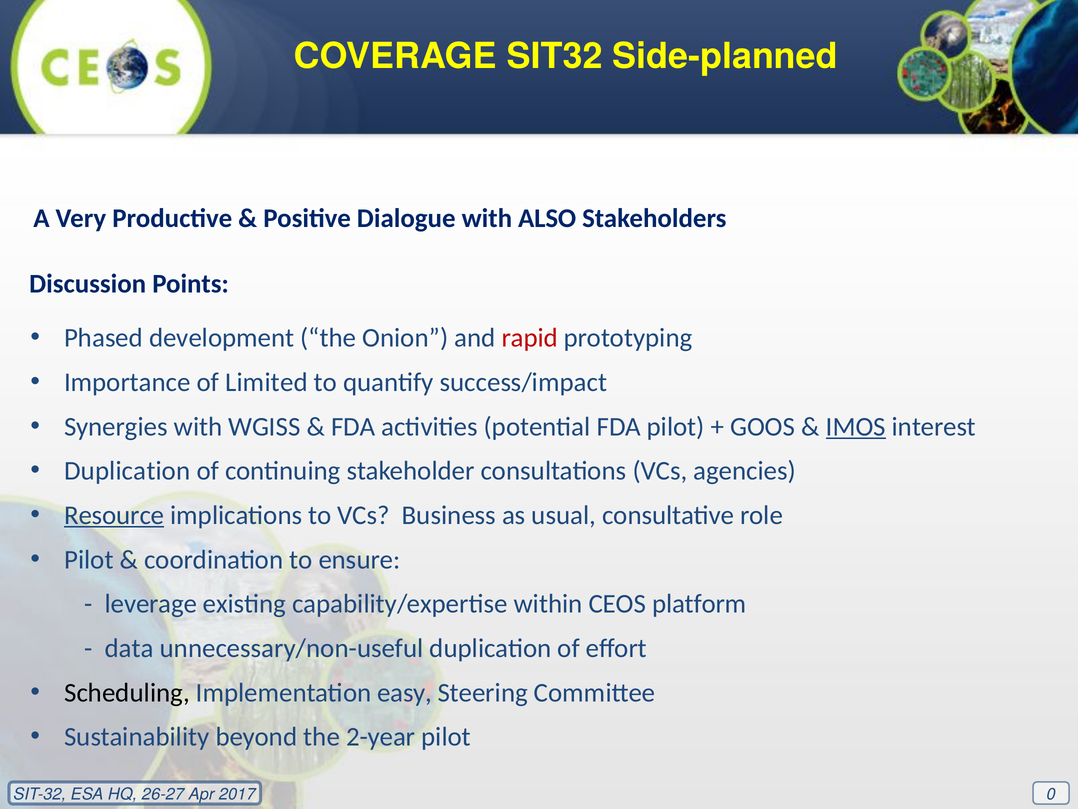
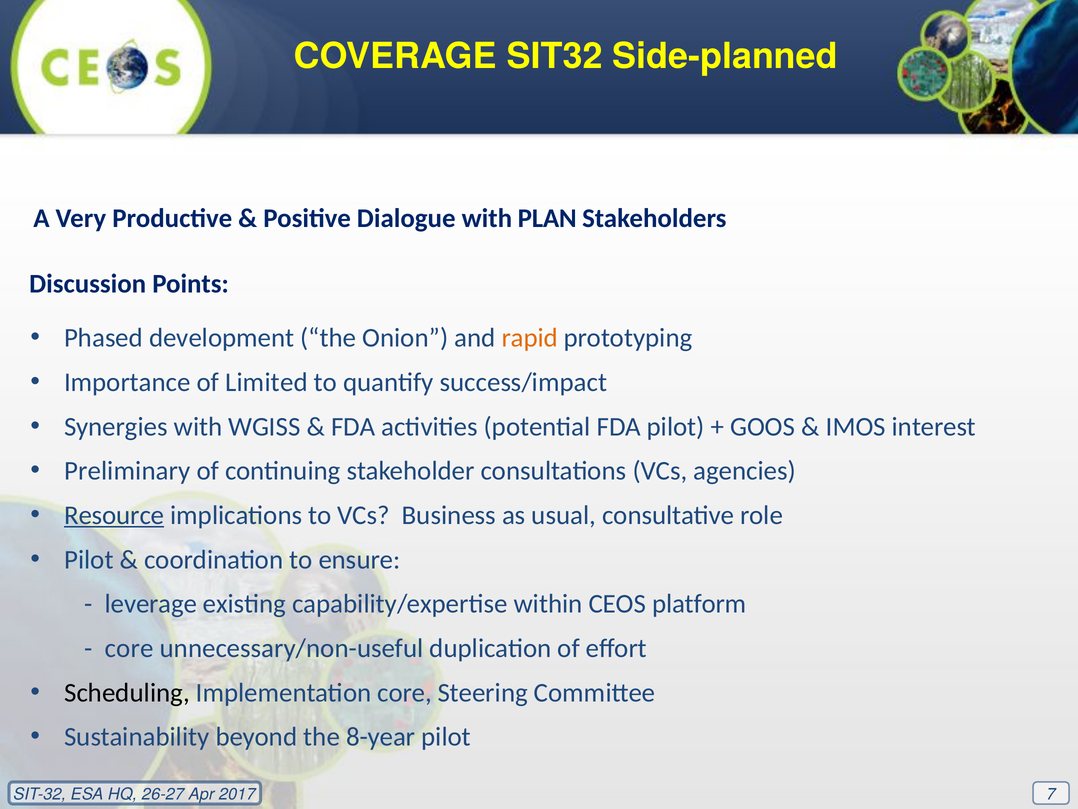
ALSO: ALSO -> PLAN (547, 218)
rapid colour: red -> orange (530, 338)
IMOS underline: present -> none (856, 426)
Duplication: Duplication -> Preliminary (127, 471)
data: data -> core (129, 648)
Implementation easy: easy -> core (405, 692)
2-year: 2-year -> 8-year (381, 736)
0: 0 -> 7 (1051, 794)
